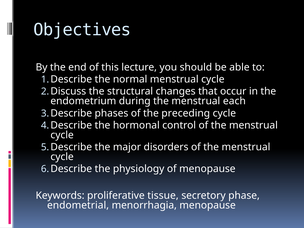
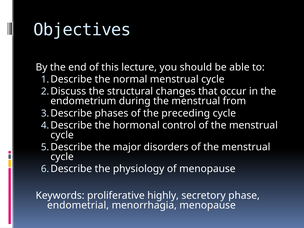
each: each -> from (234, 101)
tissue: tissue -> highly (163, 195)
